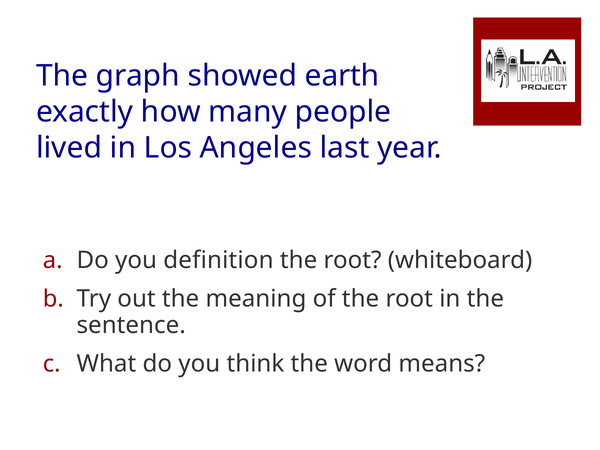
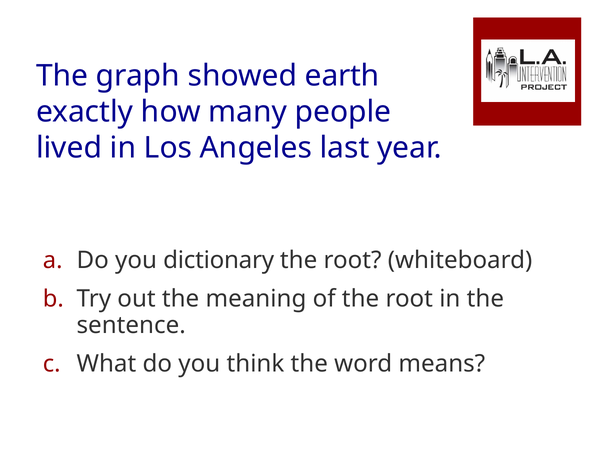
definition: definition -> dictionary (219, 260)
